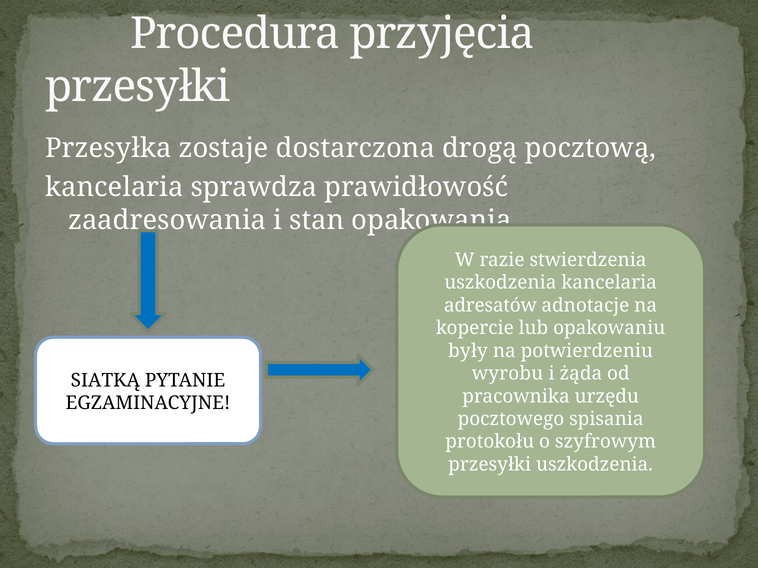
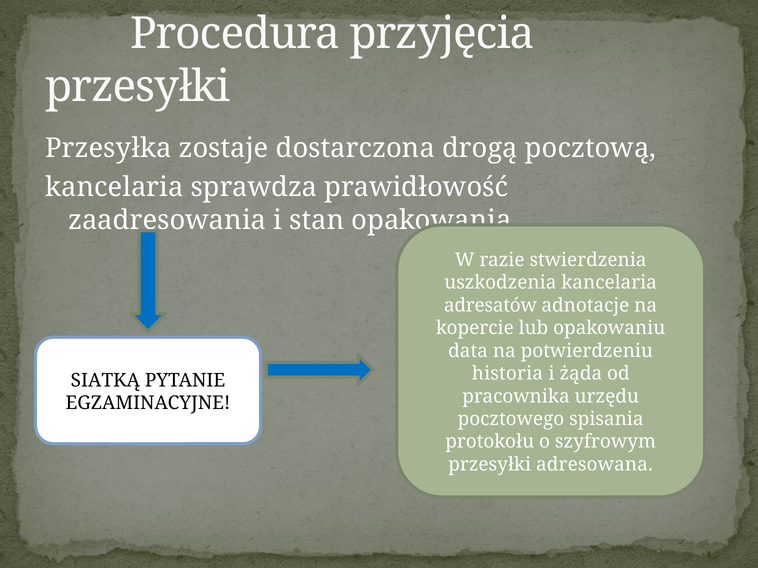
były: były -> data (468, 351)
wyrobu: wyrobu -> historia (508, 374)
przesyłki uszkodzenia: uszkodzenia -> adresowana (594, 465)
